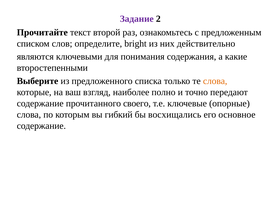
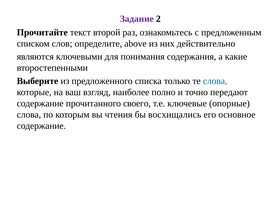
bright: bright -> above (135, 44)
слова colour: orange -> blue (215, 81)
гибкий: гибкий -> чтения (119, 115)
